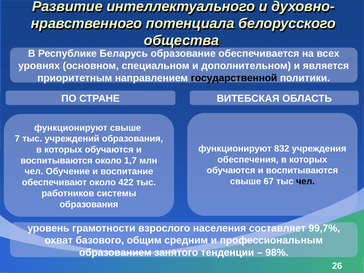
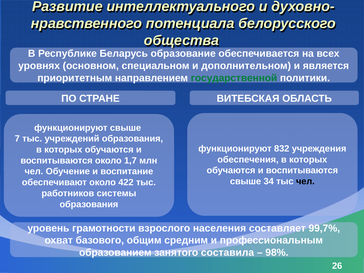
государственной colour: black -> green (234, 78)
67: 67 -> 34 (269, 181)
тенденции: тенденции -> составила (227, 253)
